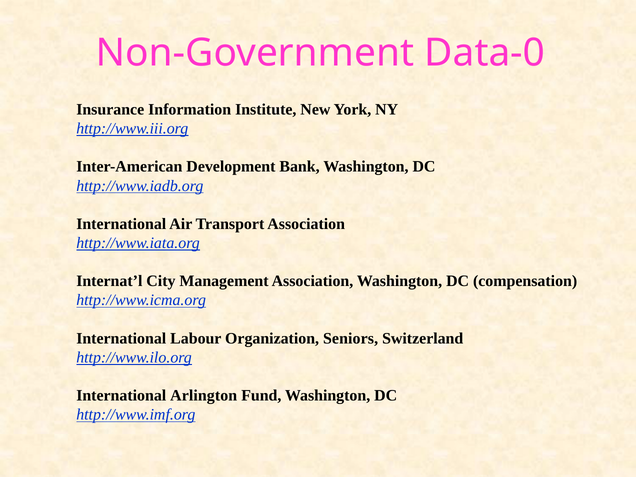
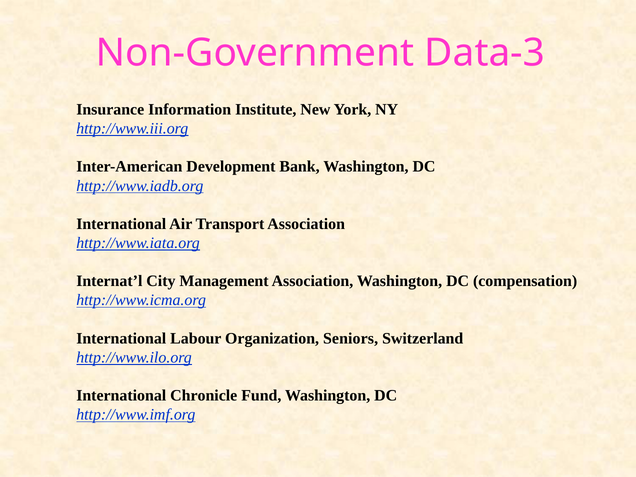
Data-0: Data-0 -> Data-3 (485, 53)
Arlington: Arlington -> Chronicle (204, 396)
